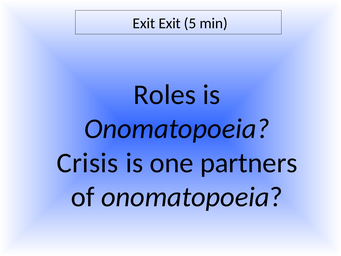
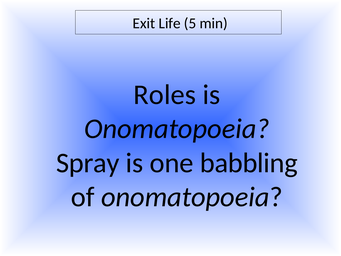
Exit Exit: Exit -> Life (170, 23)
Crisis: Crisis -> Spray (88, 163)
partners: partners -> babbling (249, 163)
